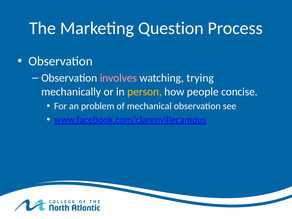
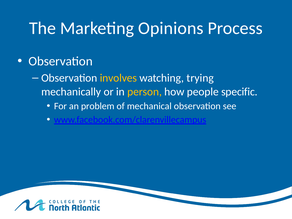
Question: Question -> Opinions (171, 28)
involves colour: pink -> yellow (118, 78)
concise: concise -> specific (239, 92)
